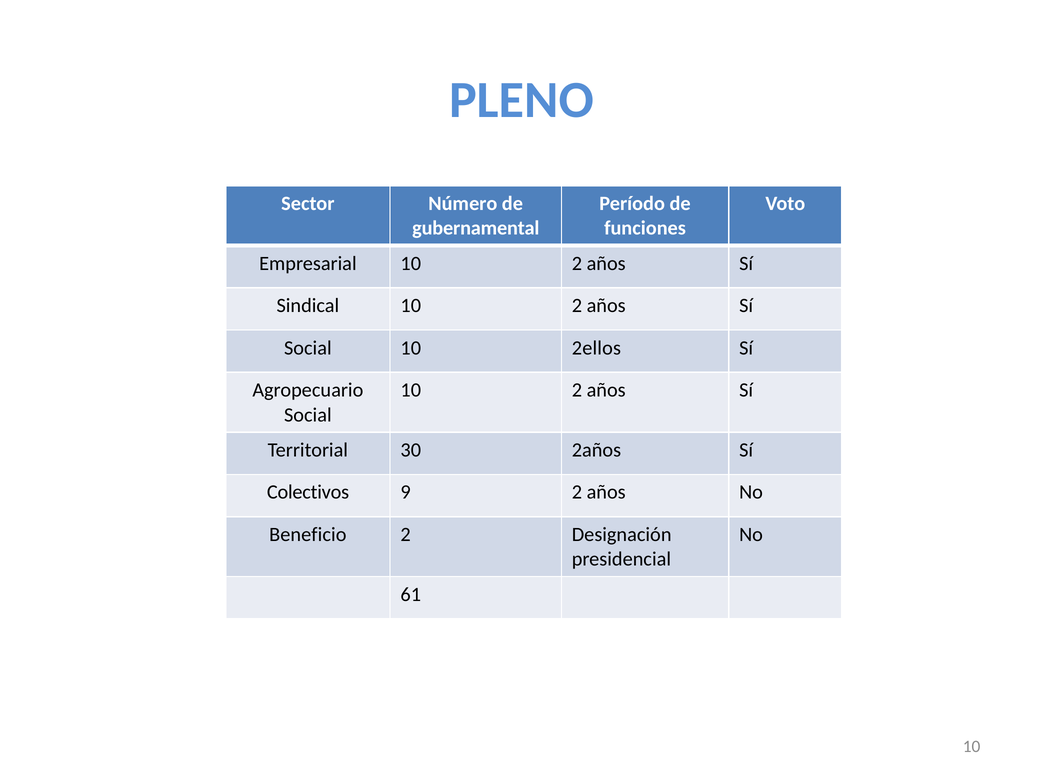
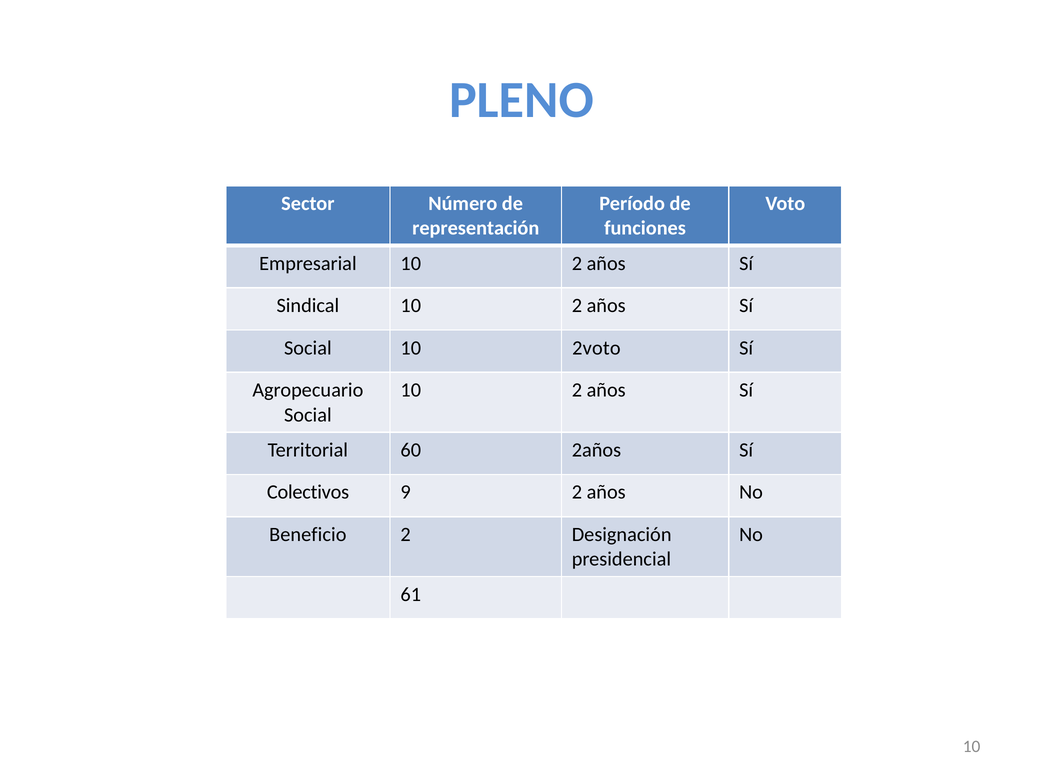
gubernamental: gubernamental -> representación (476, 228)
2ellos: 2ellos -> 2voto (596, 348)
30: 30 -> 60 (411, 450)
